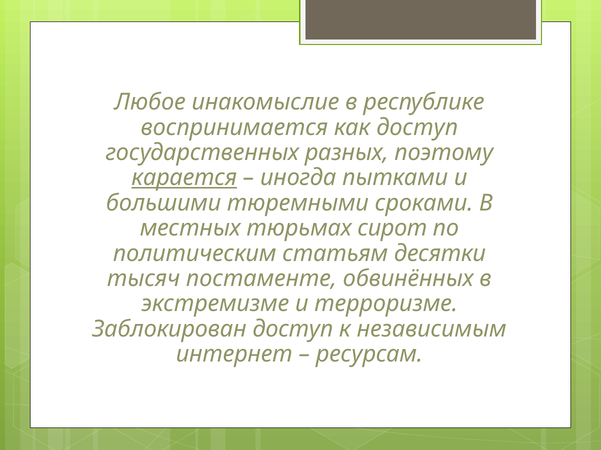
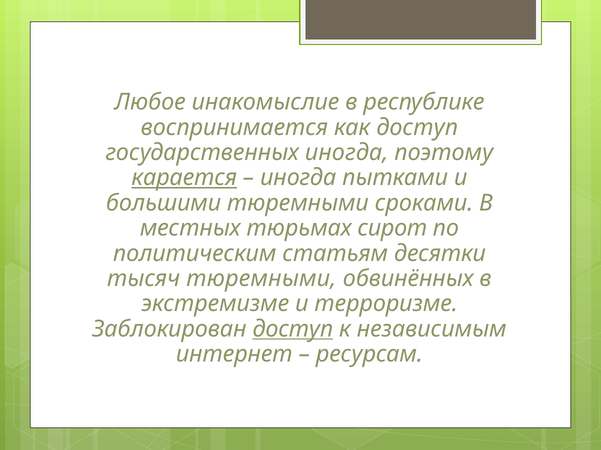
государственных разных: разных -> иногда (347, 153)
тысяч постаменте: постаменте -> тюремными (261, 279)
доступ underline: none -> present (293, 330)
